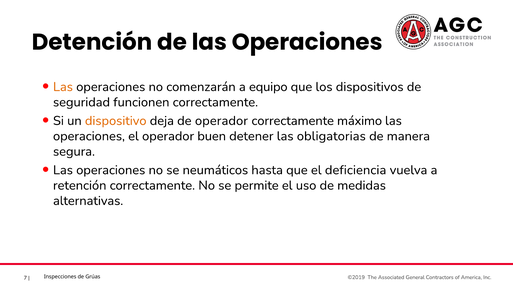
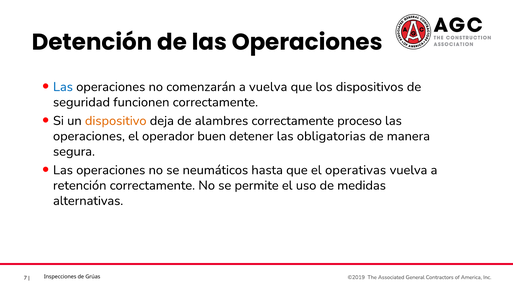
Las colour: orange -> blue (63, 87)
a equipo: equipo -> vuelva (268, 87)
de operador: operador -> alambres (222, 121)
máximo: máximo -> proceso (360, 121)
deficiencia: deficiencia -> operativas (356, 170)
